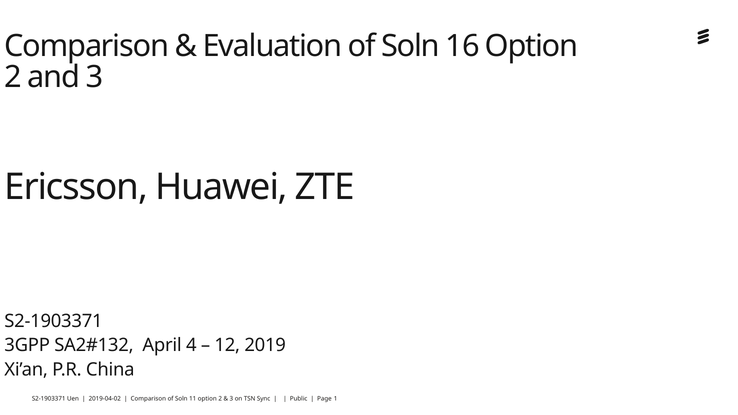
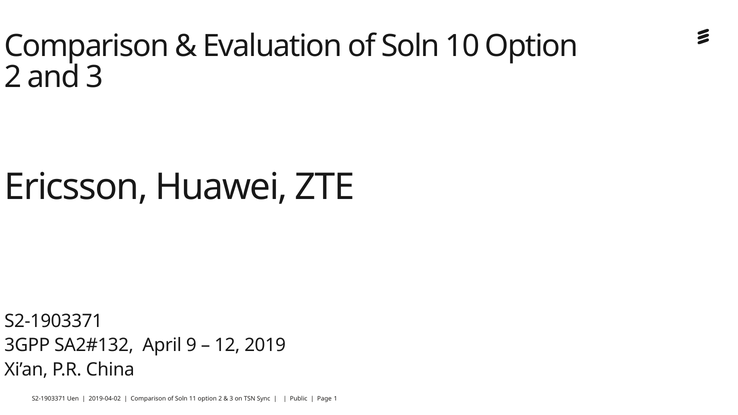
16: 16 -> 10 (463, 46)
4: 4 -> 9 (191, 345)
